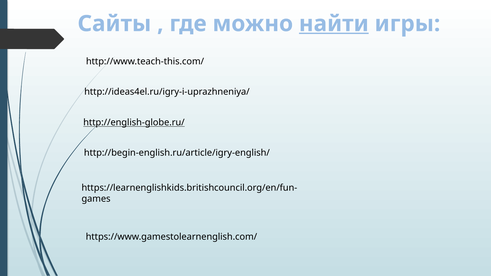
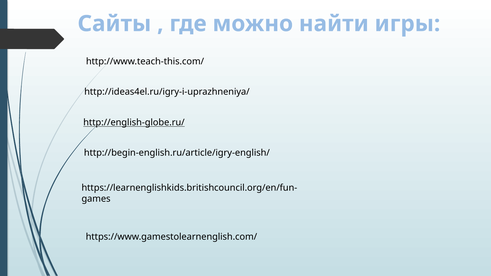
найти underline: present -> none (334, 24)
